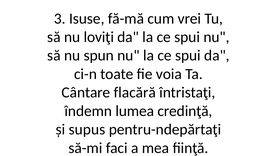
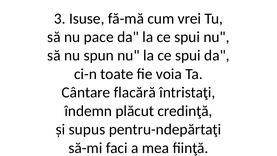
loviţi: loviţi -> pace (99, 37)
lumea: lumea -> plăcut (135, 111)
